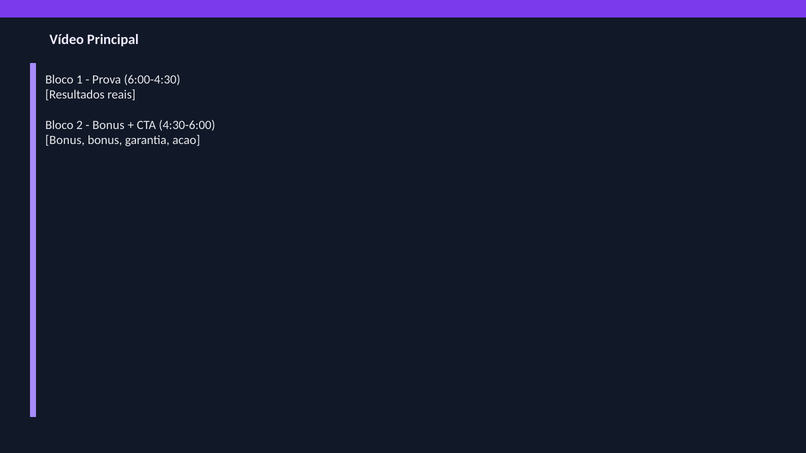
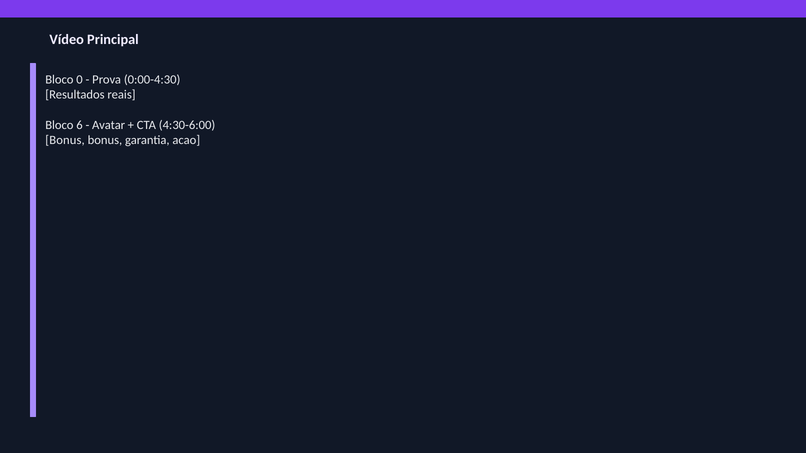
1: 1 -> 0 (80, 80)
6:00-4:30: 6:00-4:30 -> 0:00-4:30 (152, 80)
2: 2 -> 6 (80, 125)
Bonus: Bonus -> Avatar (109, 125)
